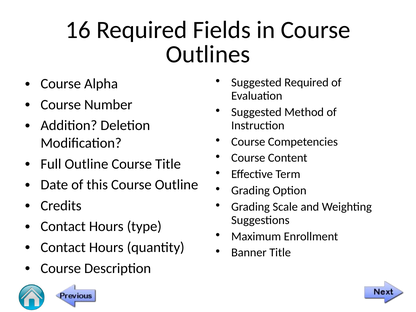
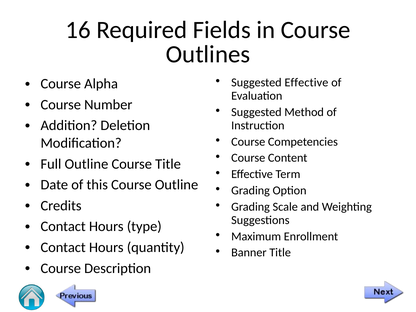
Suggested Required: Required -> Effective (306, 82)
